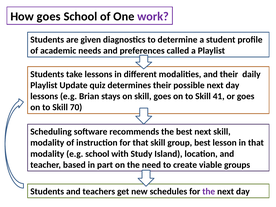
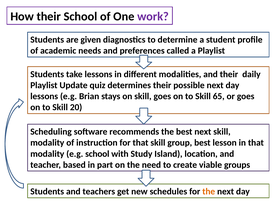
How goes: goes -> their (49, 16)
41: 41 -> 65 (219, 96)
70: 70 -> 20 (76, 107)
the colour: purple -> orange (209, 192)
